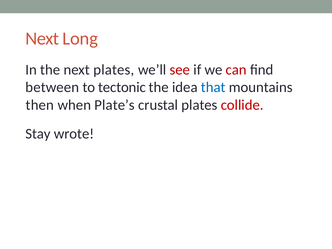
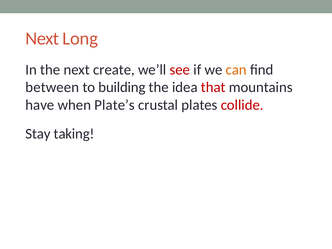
next plates: plates -> create (114, 70)
can colour: red -> orange (236, 70)
tectonic: tectonic -> building (122, 87)
that colour: blue -> red (213, 87)
then: then -> have (40, 105)
wrote: wrote -> taking (74, 134)
